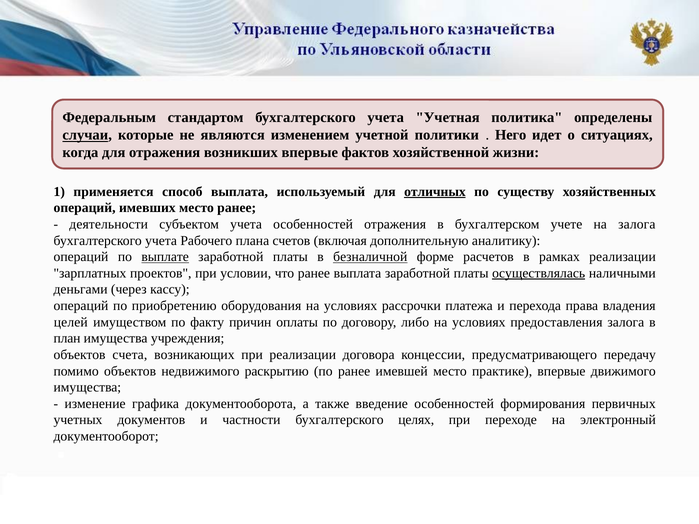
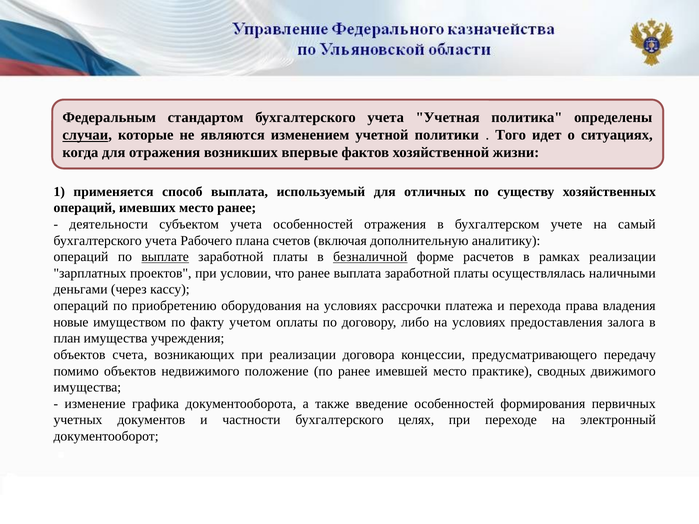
Него: Него -> Того (511, 135)
отличных underline: present -> none (435, 192)
на залога: залога -> самый (637, 224)
осуществлялась underline: present -> none (539, 273)
целей: целей -> новые (71, 322)
причин: причин -> учетом (250, 322)
раскрытию: раскрытию -> положение (277, 371)
практике впервые: впервые -> сводных (562, 371)
